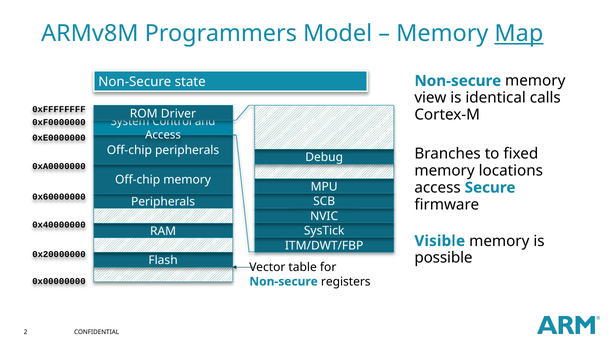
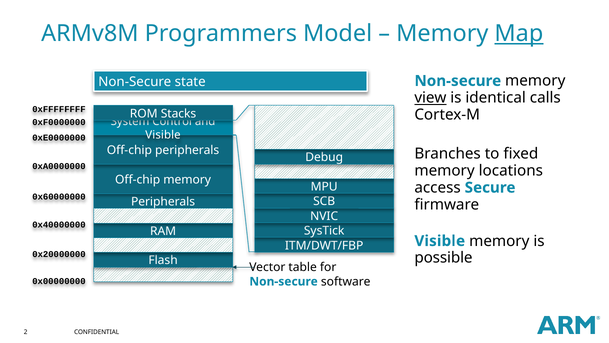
view underline: none -> present (430, 98)
Driver: Driver -> Stacks (179, 113)
Access: Access -> Visible (163, 135)
registers: registers -> software (346, 281)
